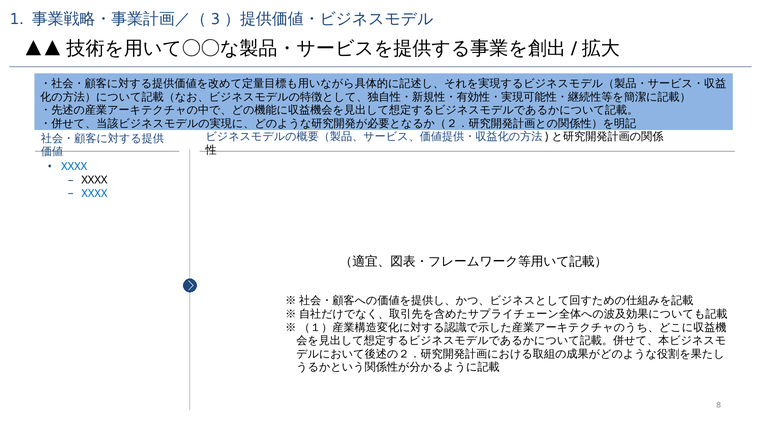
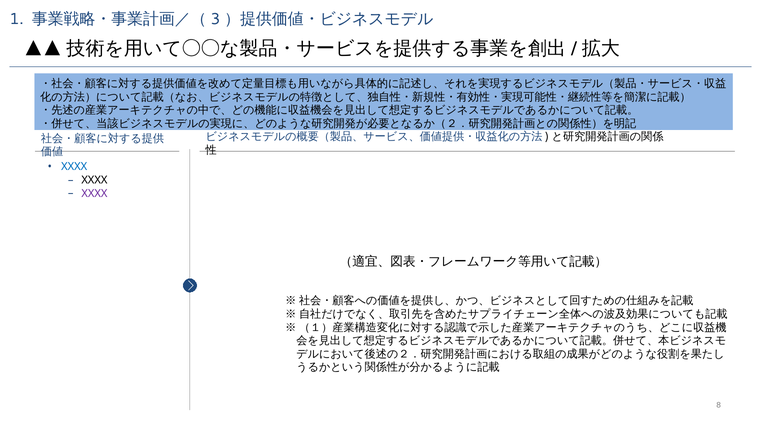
XXXX colour: blue -> purple (94, 193)
